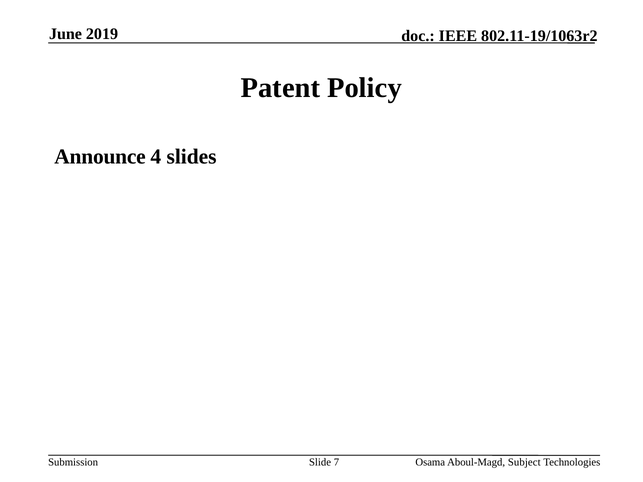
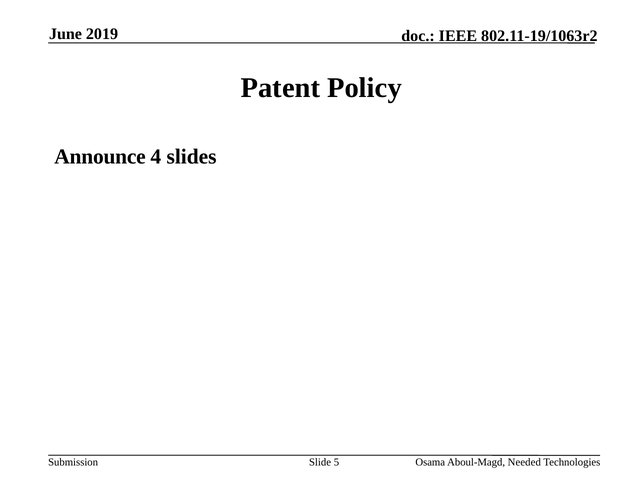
7: 7 -> 5 (336, 463)
Subject: Subject -> Needed (524, 463)
